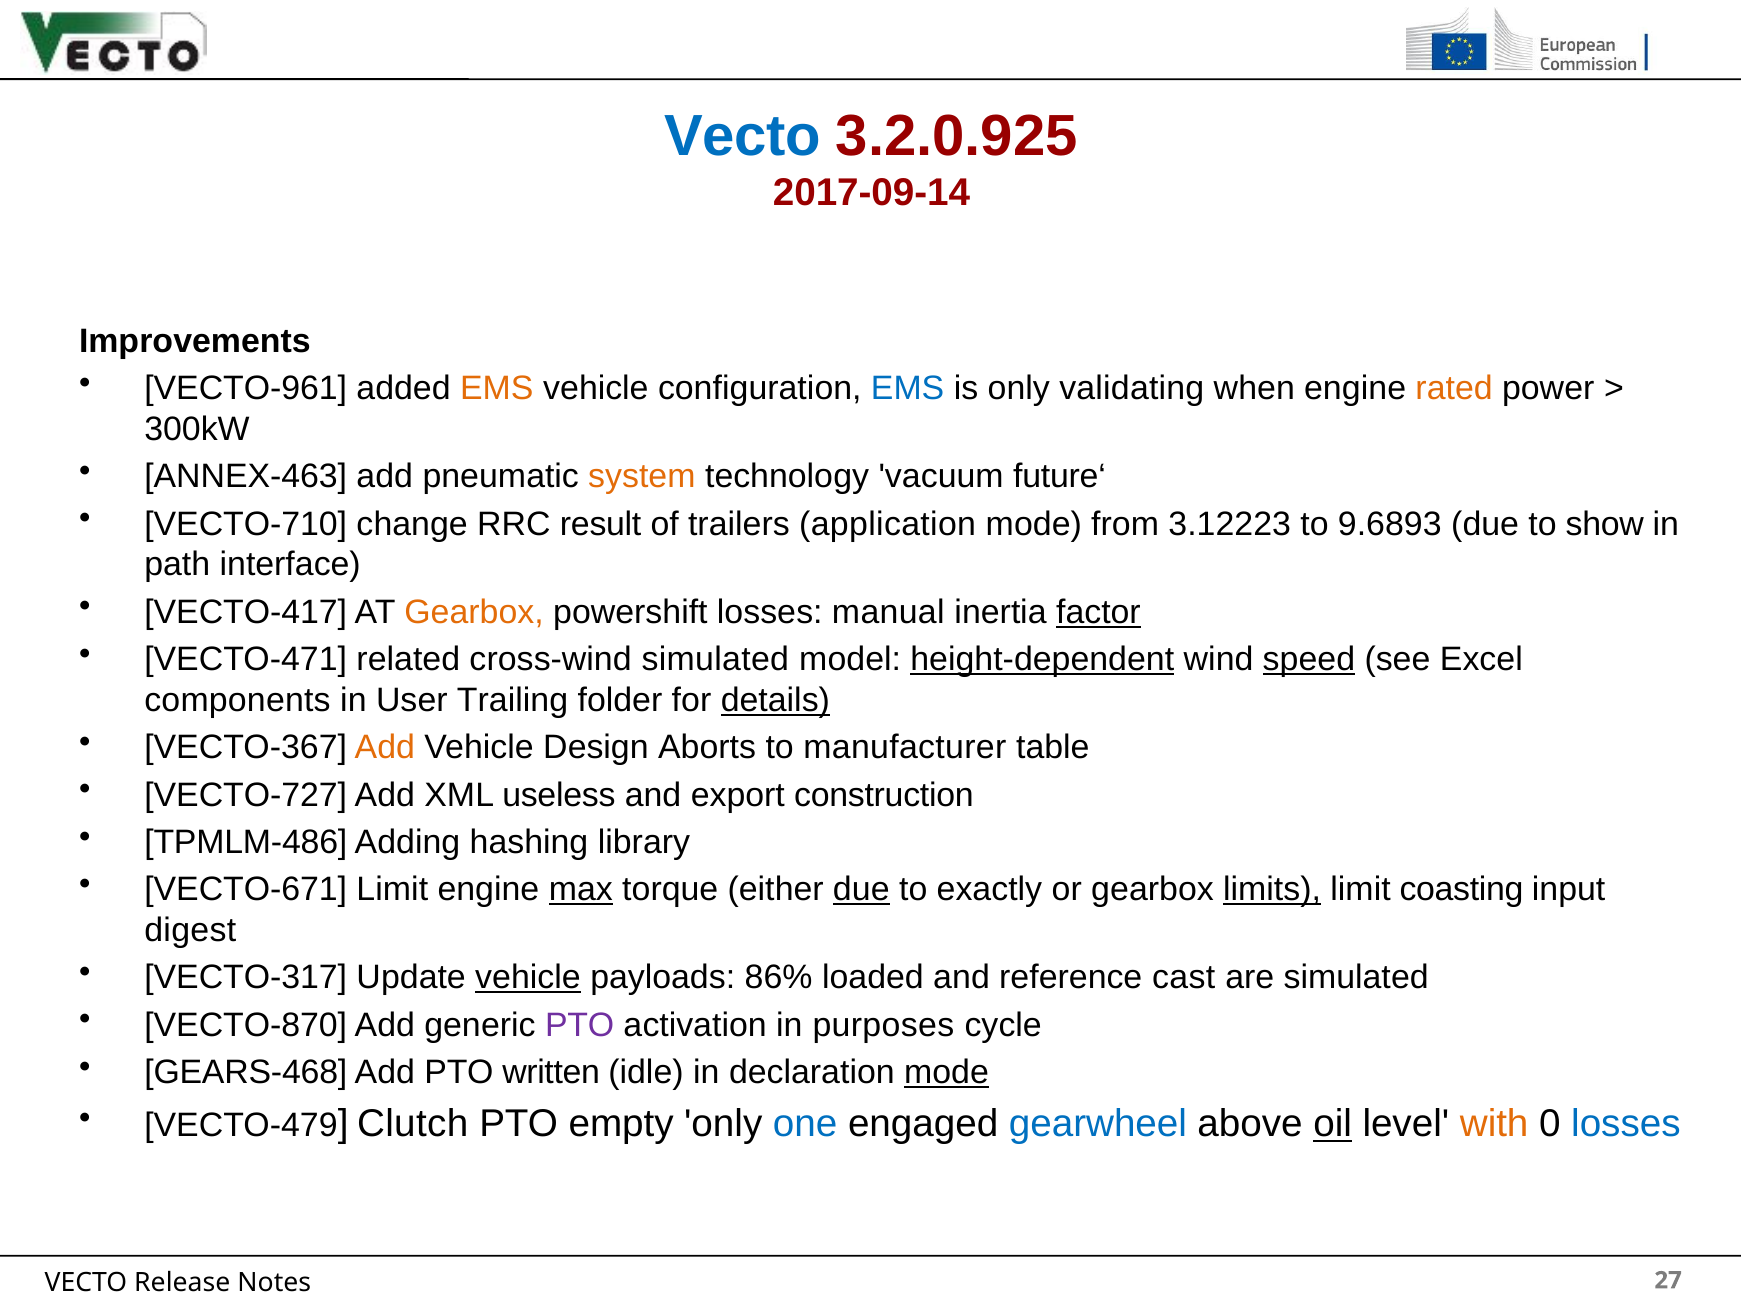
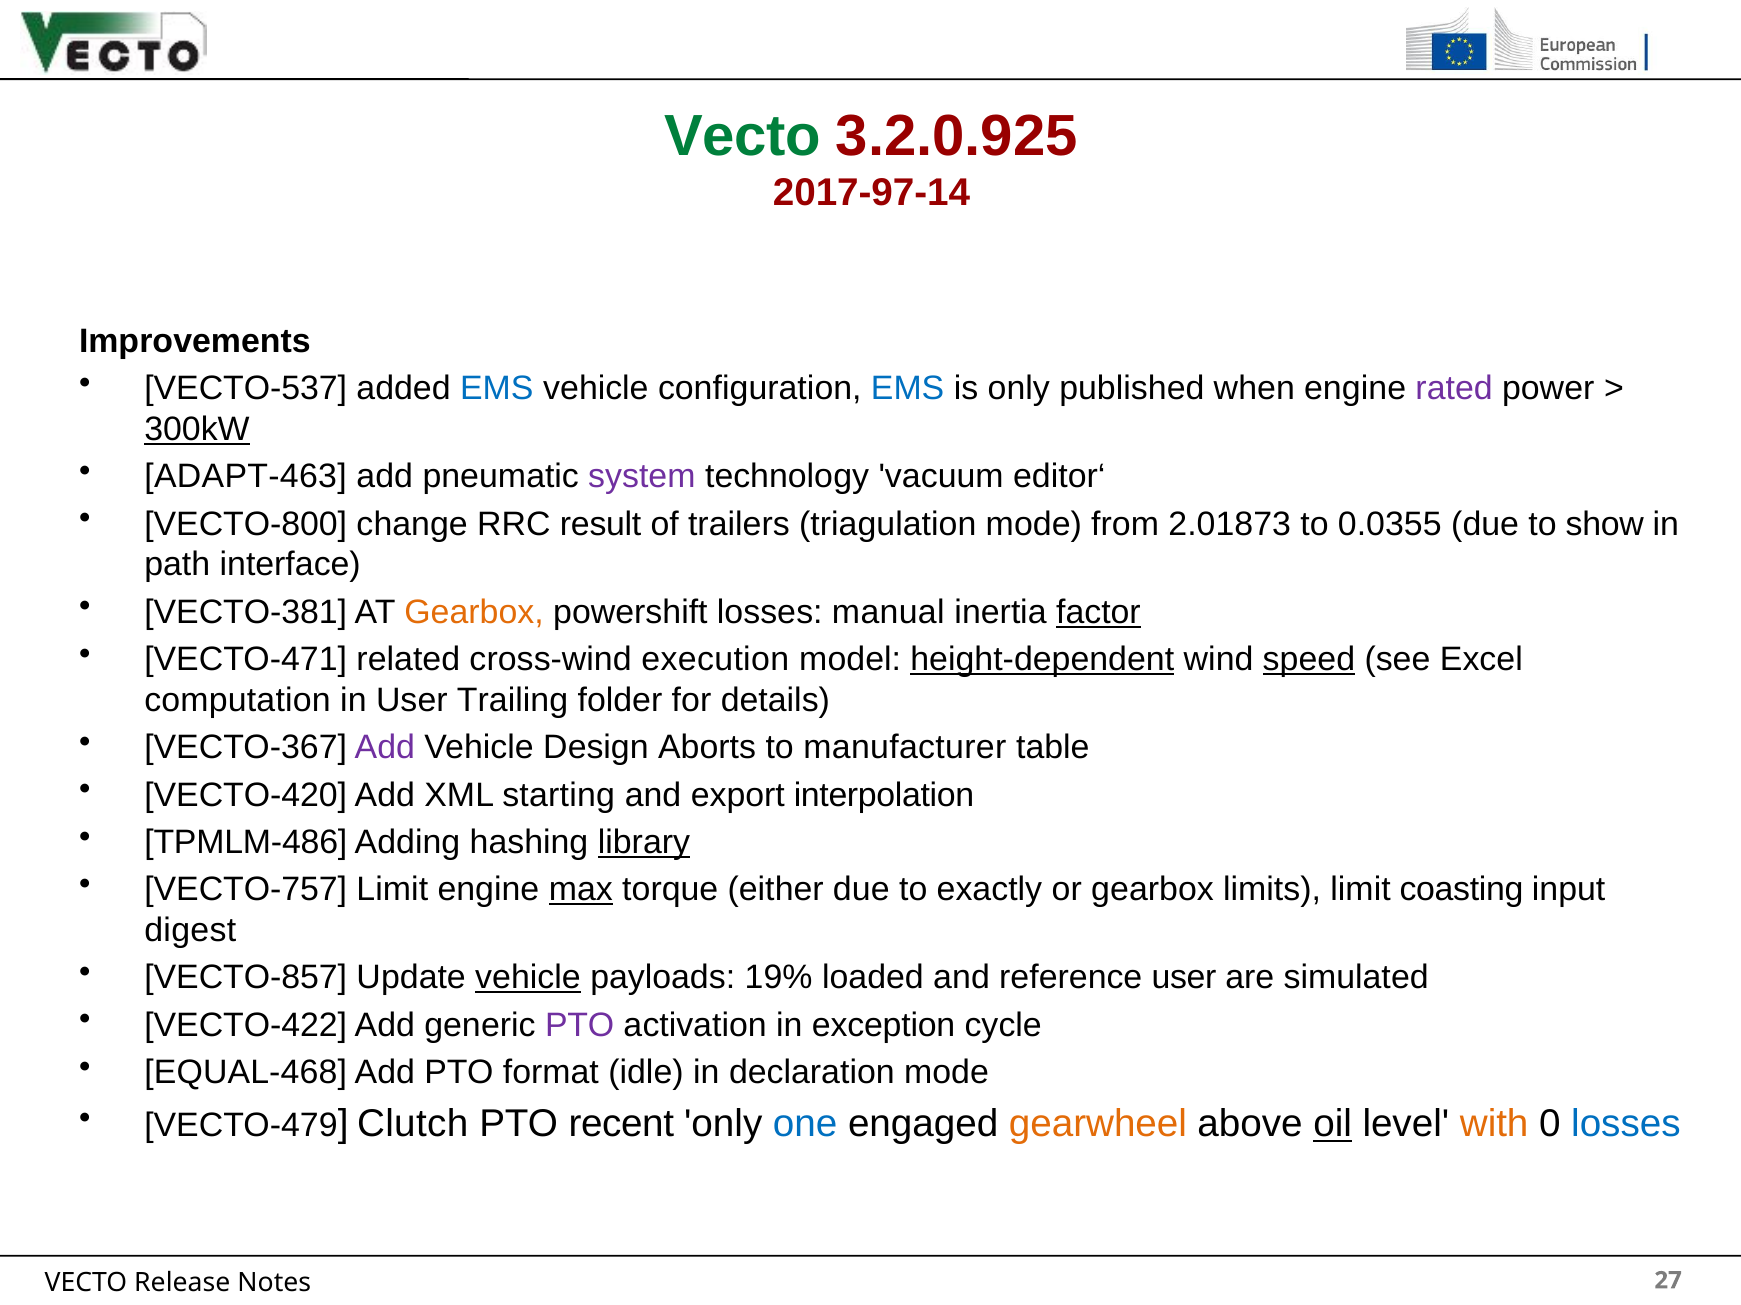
Vecto colour: blue -> green (743, 136)
2017-09-14: 2017-09-14 -> 2017-97-14 (872, 193)
VECTO-961: VECTO-961 -> VECTO-537 (246, 389)
EMS colour: orange -> blue (497, 389)
validating: validating -> published (1132, 389)
rated colour: orange -> purple (1454, 389)
300kW underline: none -> present (197, 430)
ANNEX-463: ANNEX-463 -> ADAPT-463 (246, 477)
system colour: orange -> purple (642, 477)
future‘: future‘ -> editor‘ (1059, 477)
VECTO-710: VECTO-710 -> VECTO-800 (246, 524)
application: application -> triagulation (888, 524)
3.12223: 3.12223 -> 2.01873 (1230, 524)
9.6893: 9.6893 -> 0.0355 (1390, 524)
VECTO-417: VECTO-417 -> VECTO-381 (246, 613)
cross-wind simulated: simulated -> execution (715, 660)
components: components -> computation (237, 701)
details underline: present -> none (775, 701)
Add colour: orange -> purple (385, 748)
VECTO-727: VECTO-727 -> VECTO-420 (246, 795)
useless: useless -> starting (559, 795)
construction: construction -> interpolation (884, 795)
library underline: none -> present (644, 843)
VECTO-671: VECTO-671 -> VECTO-757 (246, 890)
due underline: present -> none (861, 890)
limits underline: present -> none (1272, 890)
VECTO-317: VECTO-317 -> VECTO-857 (246, 978)
86%: 86% -> 19% (779, 978)
reference cast: cast -> user (1184, 978)
VECTO-870: VECTO-870 -> VECTO-422 (246, 1026)
purposes: purposes -> exception (884, 1026)
GEARS-468: GEARS-468 -> EQUAL-468 (246, 1073)
written: written -> format (551, 1073)
mode underline: present -> none (946, 1073)
empty: empty -> recent (621, 1125)
gearwheel colour: blue -> orange (1098, 1125)
